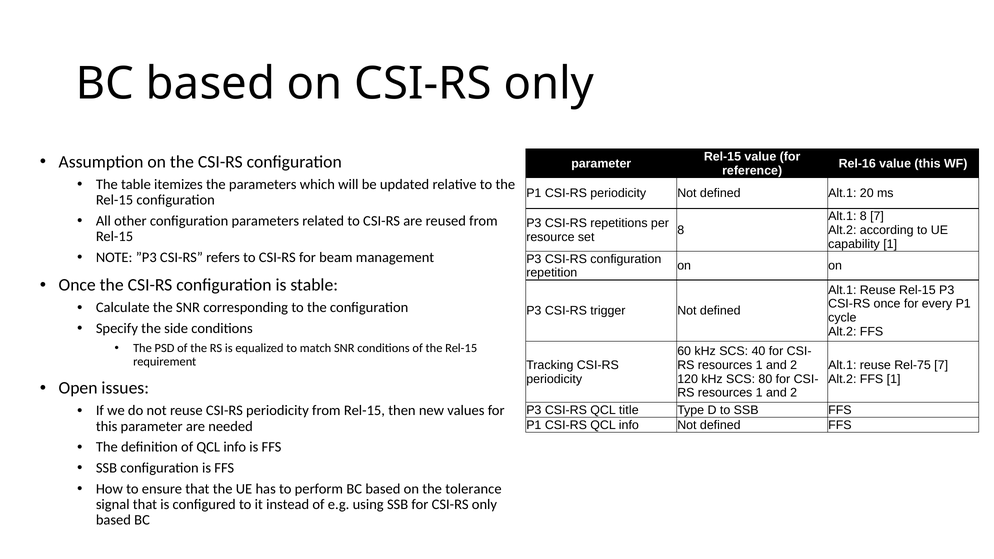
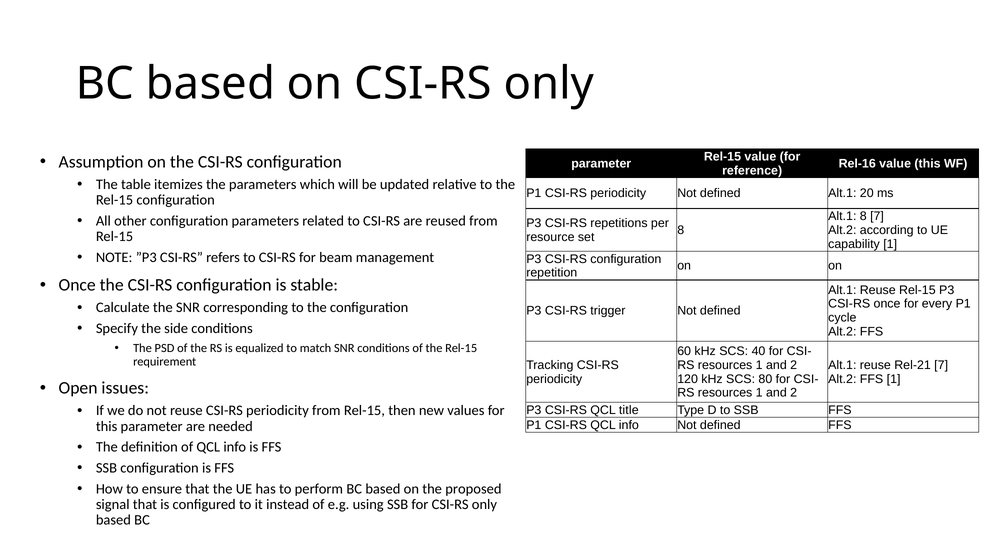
Rel-75: Rel-75 -> Rel-21 (913, 365)
tolerance: tolerance -> proposed (473, 489)
